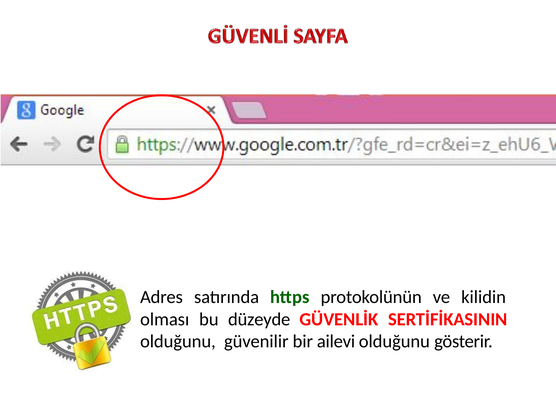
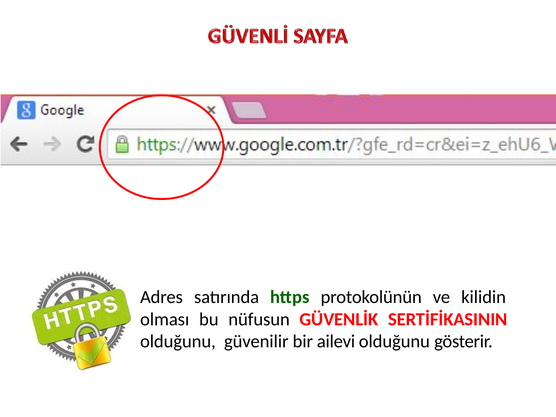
düzeyde: düzeyde -> nüfusun (259, 319)
